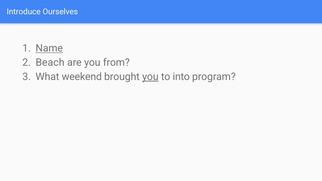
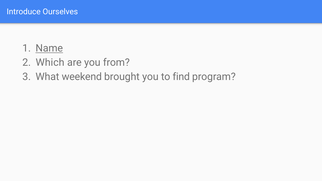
Beach: Beach -> Which (50, 63)
you underline: present -> none (150, 77)
into: into -> find (181, 77)
